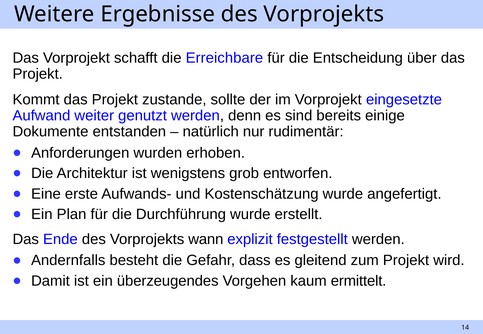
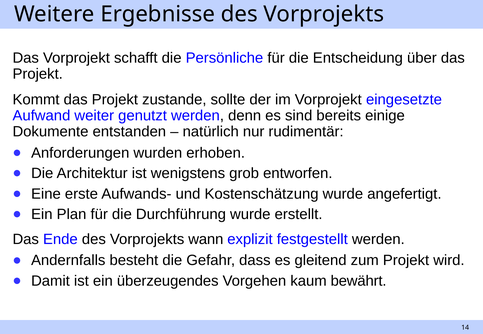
Erreichbare: Erreichbare -> Persönliche (224, 58)
ermittelt: ermittelt -> bewährt (359, 281)
